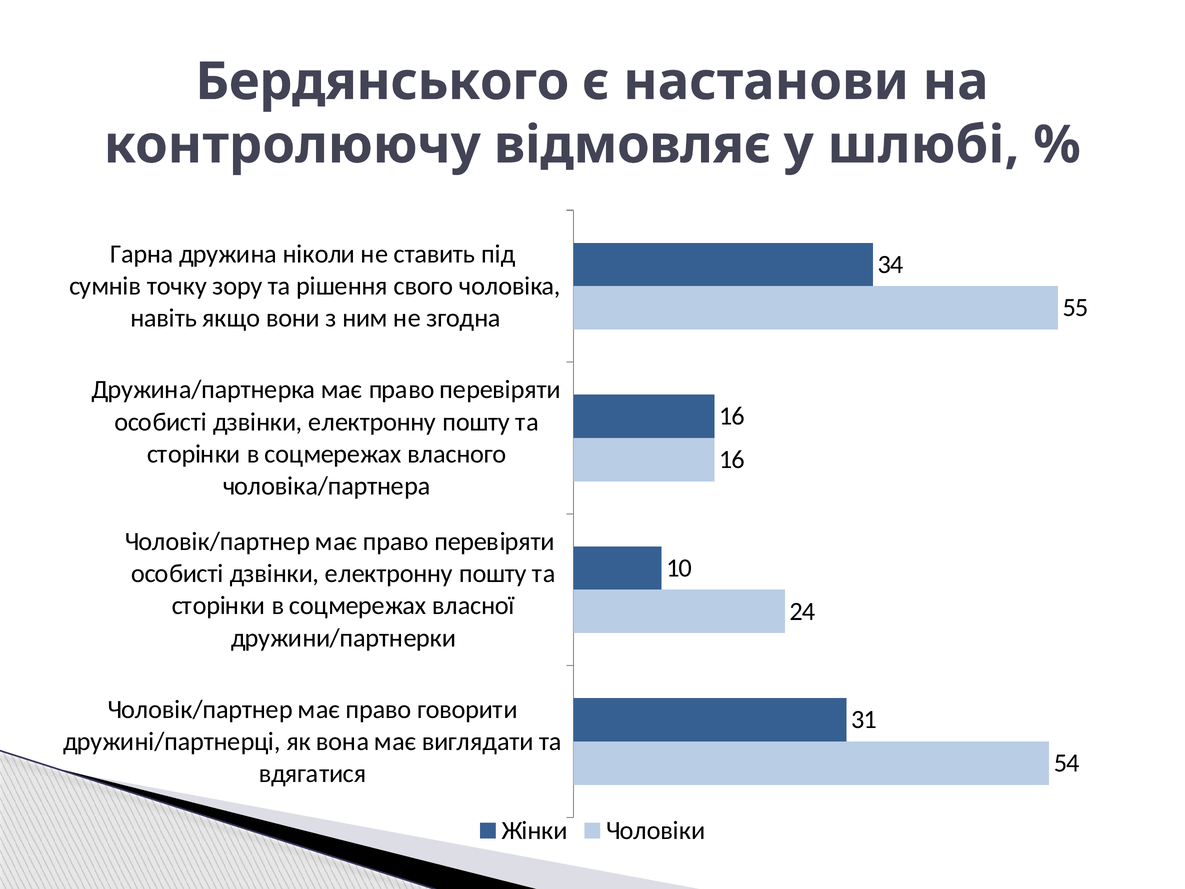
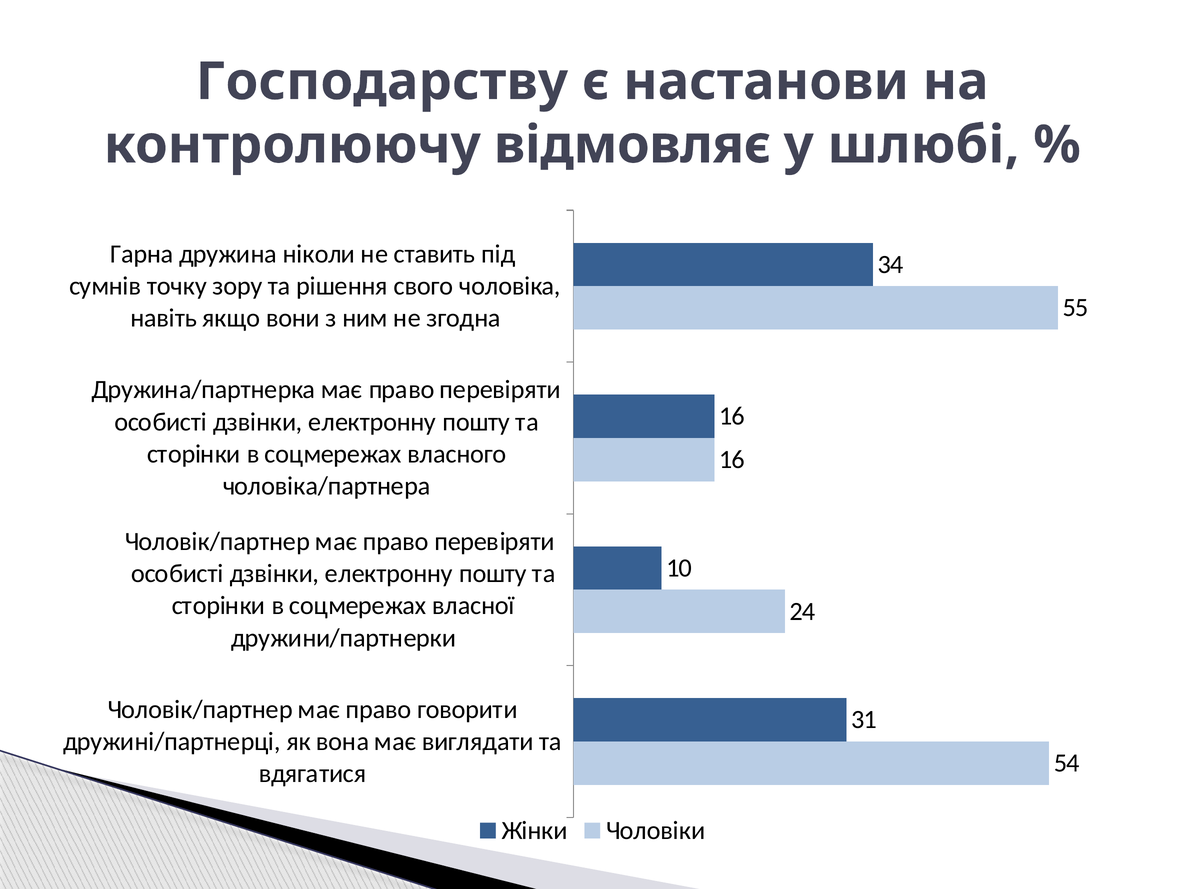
Бердянського: Бердянського -> Господарству (382, 82)
